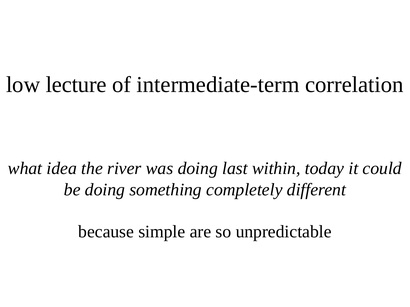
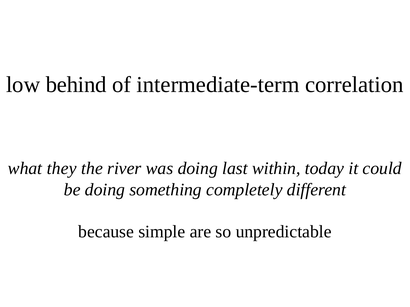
lecture: lecture -> behind (76, 85)
idea: idea -> they (62, 169)
